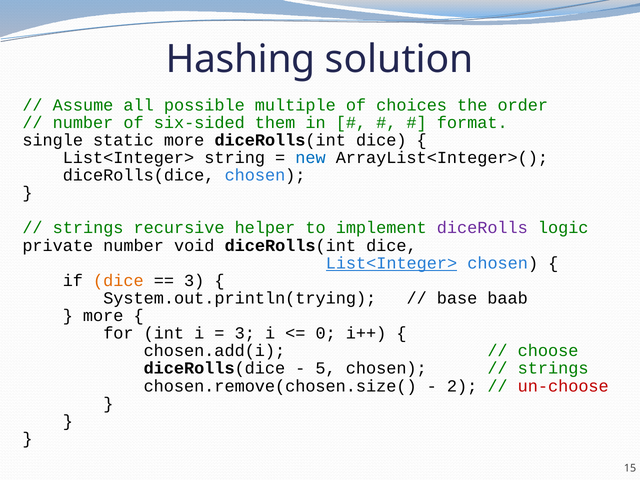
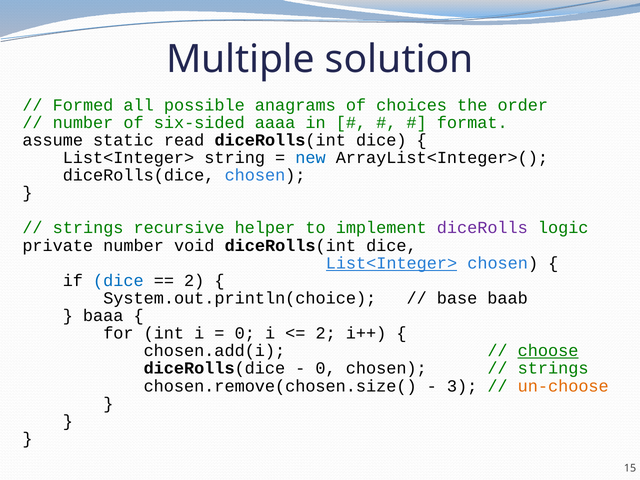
Hashing: Hashing -> Multiple (241, 59)
Assume: Assume -> Formed (83, 105)
multiple: multiple -> anagrams (295, 105)
them: them -> aaaa (275, 123)
single: single -> assume (53, 140)
static more: more -> read (184, 140)
dice colour: orange -> blue (118, 281)
3: 3 -> 2 (194, 281)
System.out.println(trying: System.out.println(trying -> System.out.println(choice (240, 298)
more: more -> baaa (103, 316)
3: 3 -> 0 (245, 333)
0: 0 -> 2 (326, 333)
choose underline: none -> present (548, 351)
5: 5 -> 0 (326, 368)
2: 2 -> 3 (462, 386)
un-choose colour: red -> orange (563, 386)
